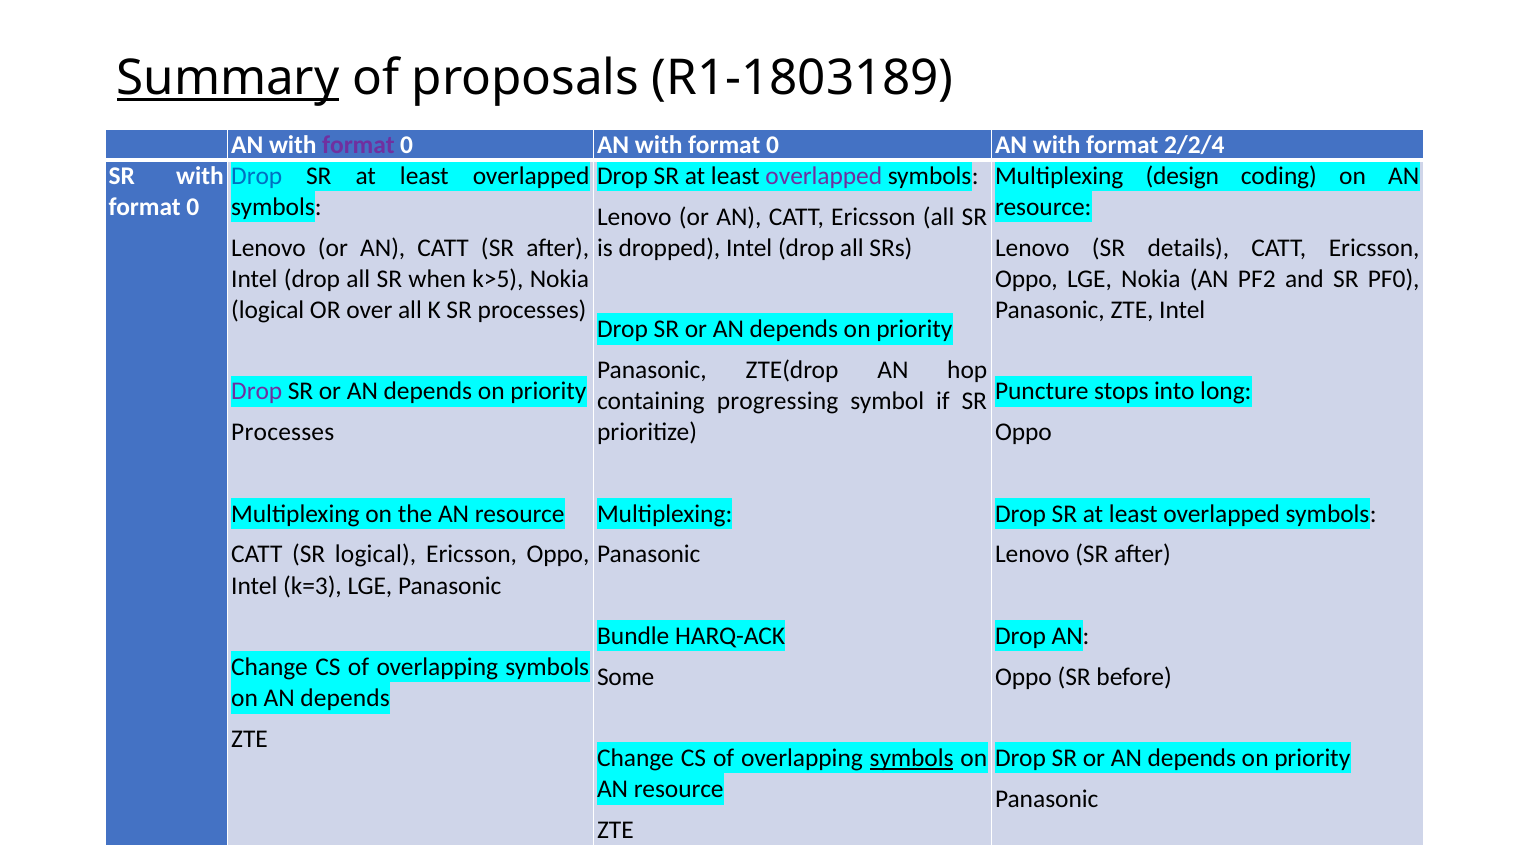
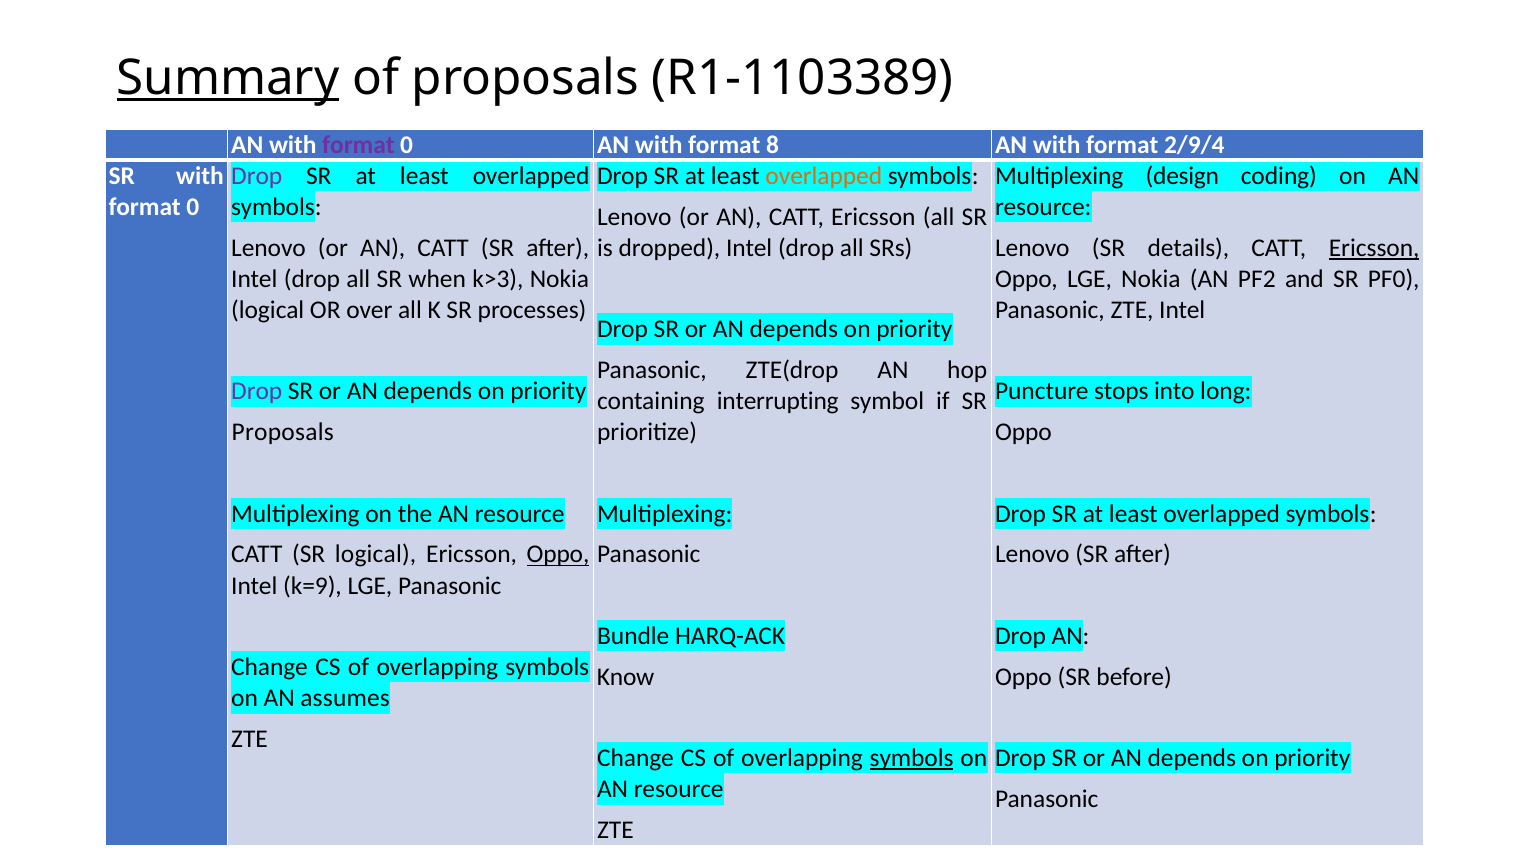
R1-1803189: R1-1803189 -> R1-1103389 (803, 78)
0: 0 -> 8 (773, 145)
2/2/4: 2/2/4 -> 2/9/4 (1194, 145)
Drop colour: blue -> purple (257, 176)
overlapped colour: purple -> orange (824, 176)
Ericsson underline: none -> present (1374, 248)
k>5: k>5 -> k>3 (498, 279)
progressing: progressing -> interrupting (778, 401)
Processes: Processes -> Proposals (283, 432)
Oppo underline: none -> present (558, 554)
k=3: k=3 -> k=9 (312, 586)
Some: Some -> Know (626, 677)
on AN depends: depends -> assumes (345, 698)
